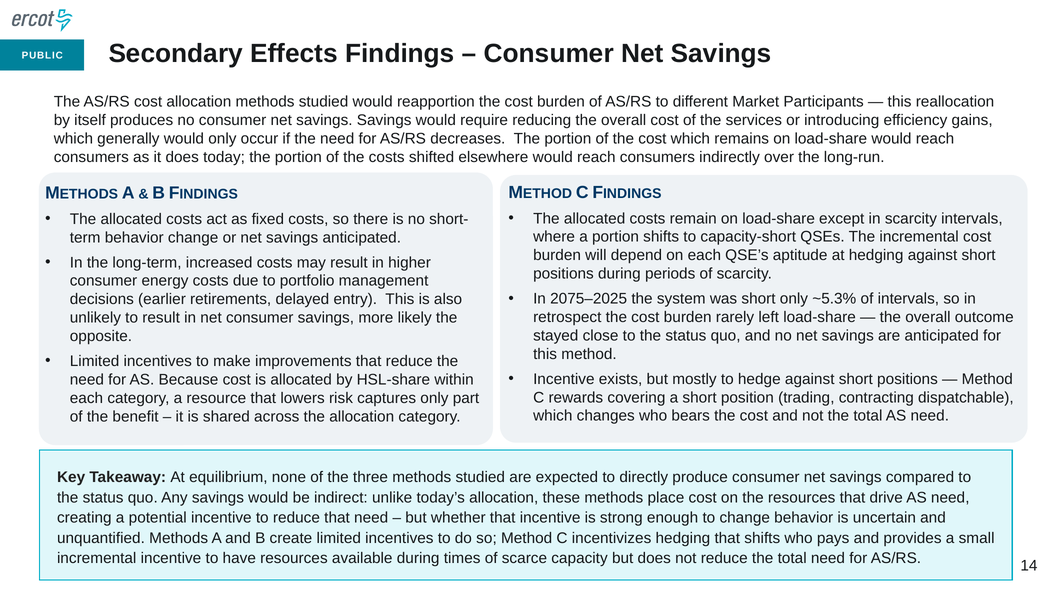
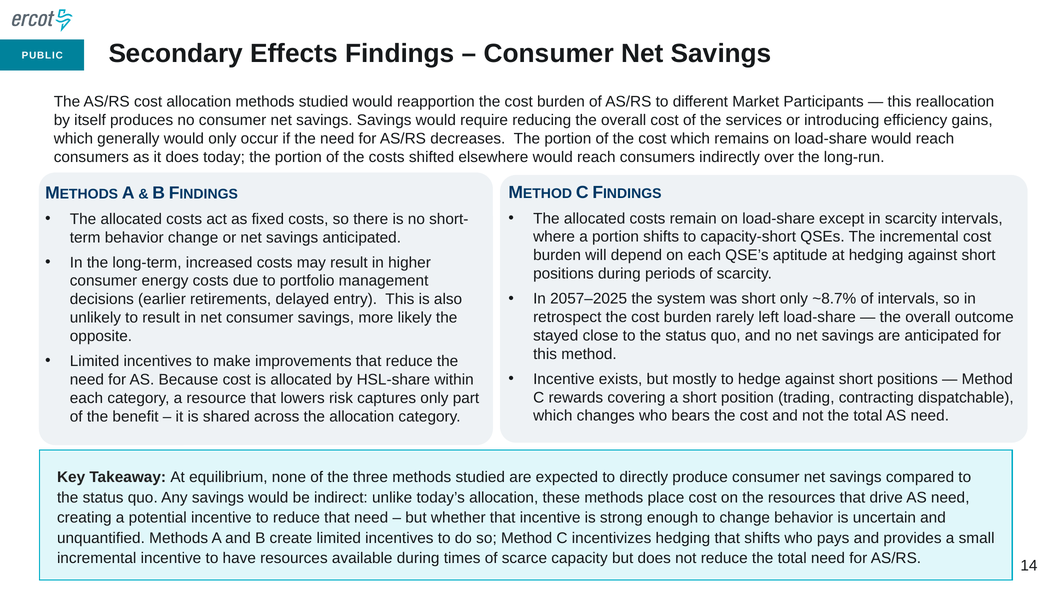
2075–2025: 2075–2025 -> 2057–2025 (589, 299)
~5.3%: ~5.3% -> ~8.7% (834, 299)
